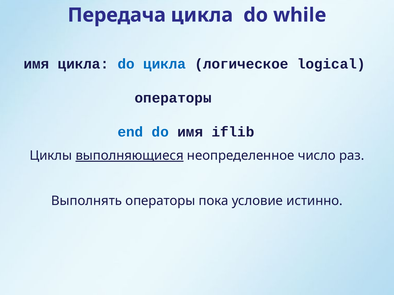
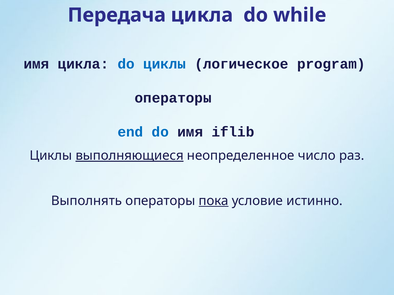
do цикла: цикла -> циклы (165, 64)
logical: logical -> program (331, 64)
пока underline: none -> present (214, 201)
